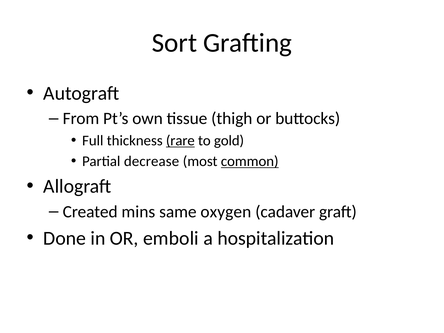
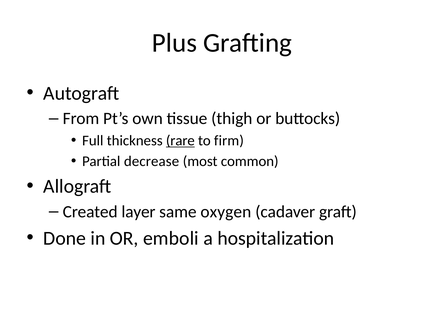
Sort: Sort -> Plus (174, 43)
gold: gold -> firm (229, 141)
common underline: present -> none (250, 161)
mins: mins -> layer (138, 212)
